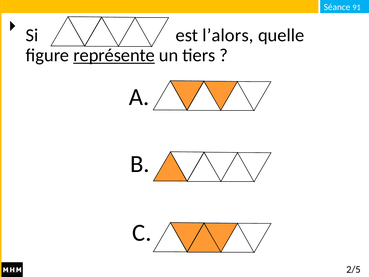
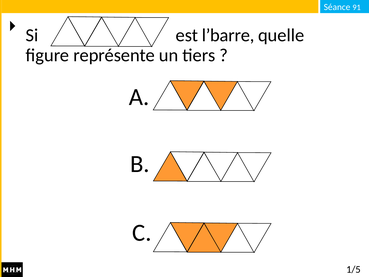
l’alors: l’alors -> l’barre (228, 35)
représente underline: present -> none (114, 55)
2/5: 2/5 -> 1/5 (353, 269)
